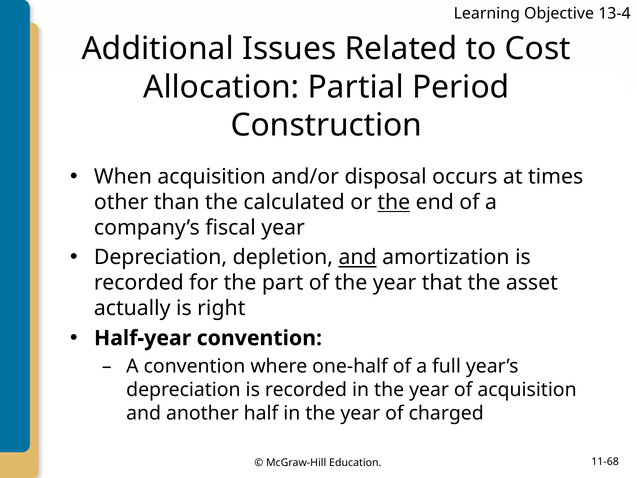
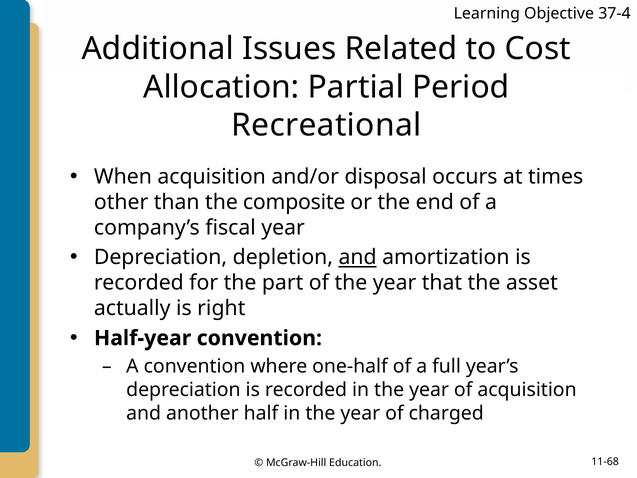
13-4: 13-4 -> 37-4 (614, 14)
Construction: Construction -> Recreational (326, 125)
calculated: calculated -> composite (294, 202)
the underline: present -> none (394, 202)
